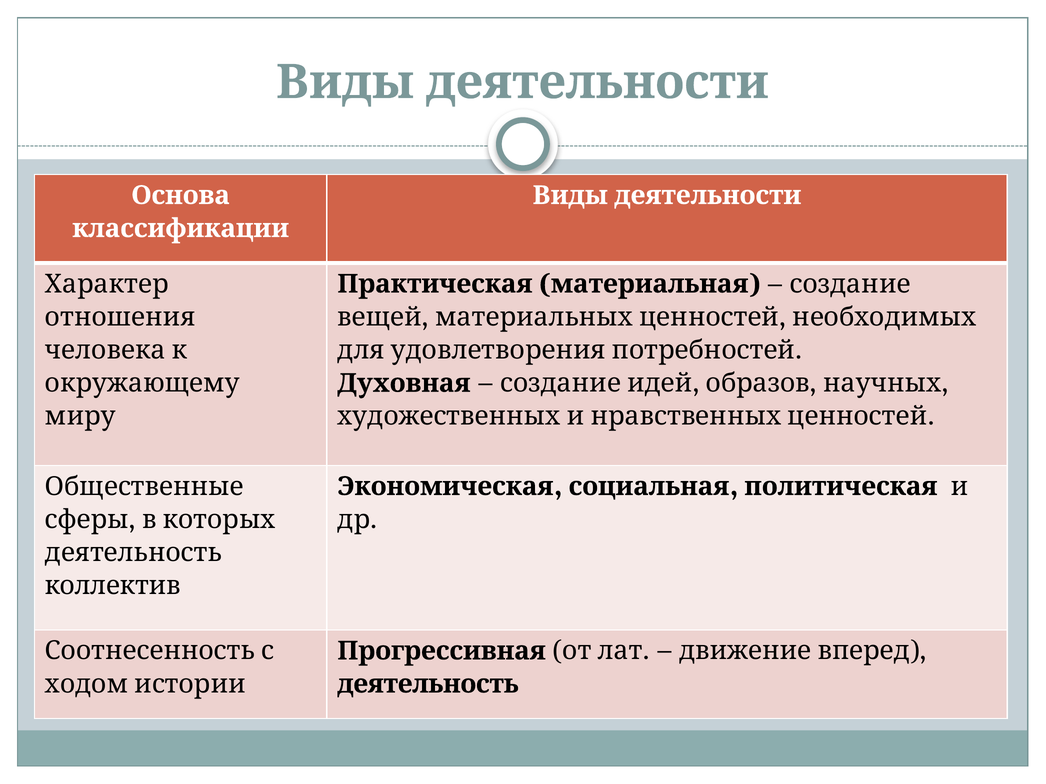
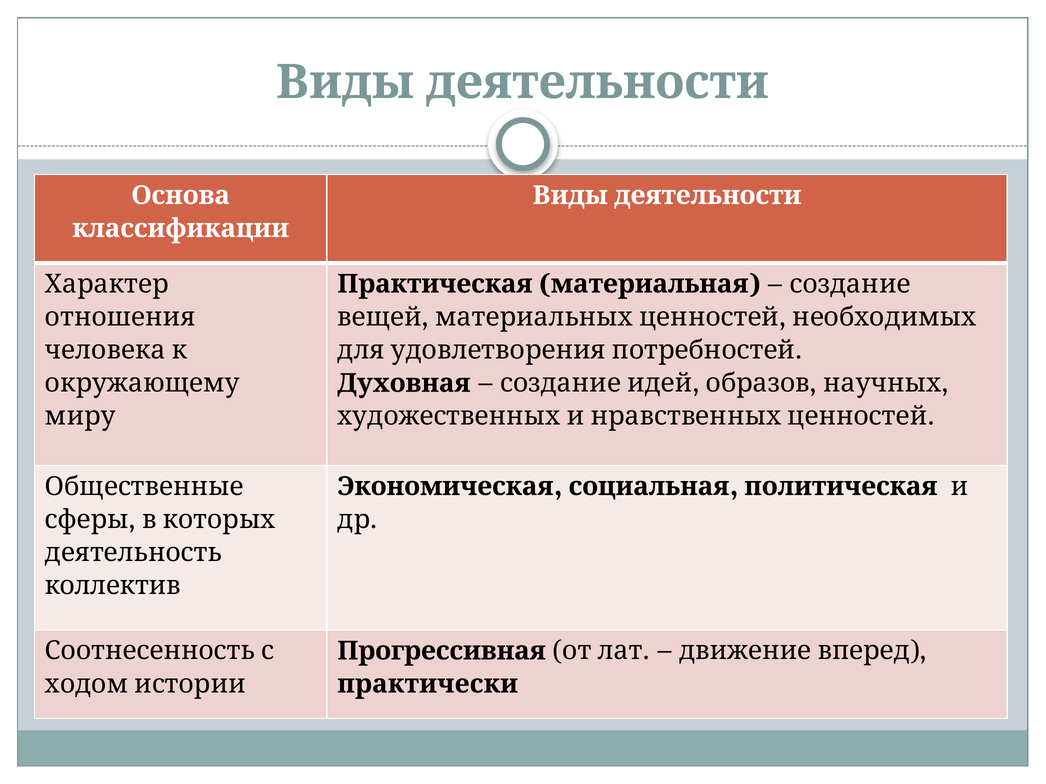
деятельность: деятельность -> практически (428, 684)
